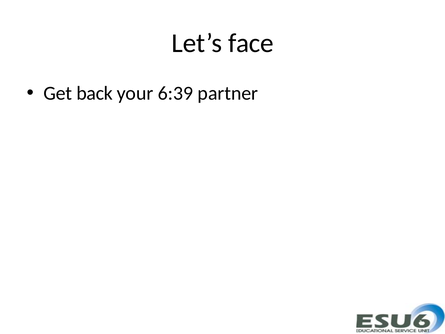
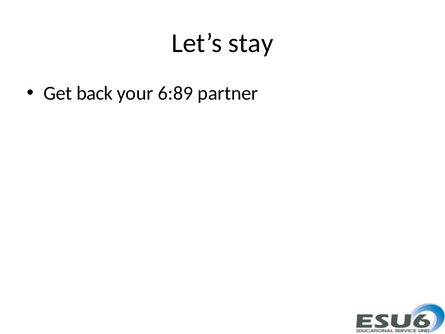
face: face -> stay (251, 43)
6:39: 6:39 -> 6:89 (175, 93)
